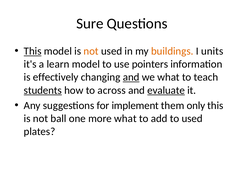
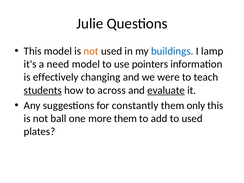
Sure: Sure -> Julie (90, 24)
This underline: present -> none (33, 51)
buildings colour: orange -> blue (172, 51)
units: units -> lamp (212, 51)
learn: learn -> need (58, 64)
and underline: present -> none (131, 77)
we what: what -> were (169, 77)
implement: implement -> constantly (135, 105)
more what: what -> them (125, 118)
